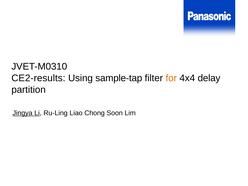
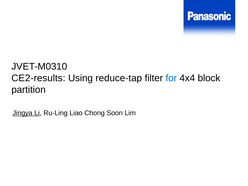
sample-tap: sample-tap -> reduce-tap (119, 78)
for colour: orange -> blue (171, 78)
delay: delay -> block (209, 78)
